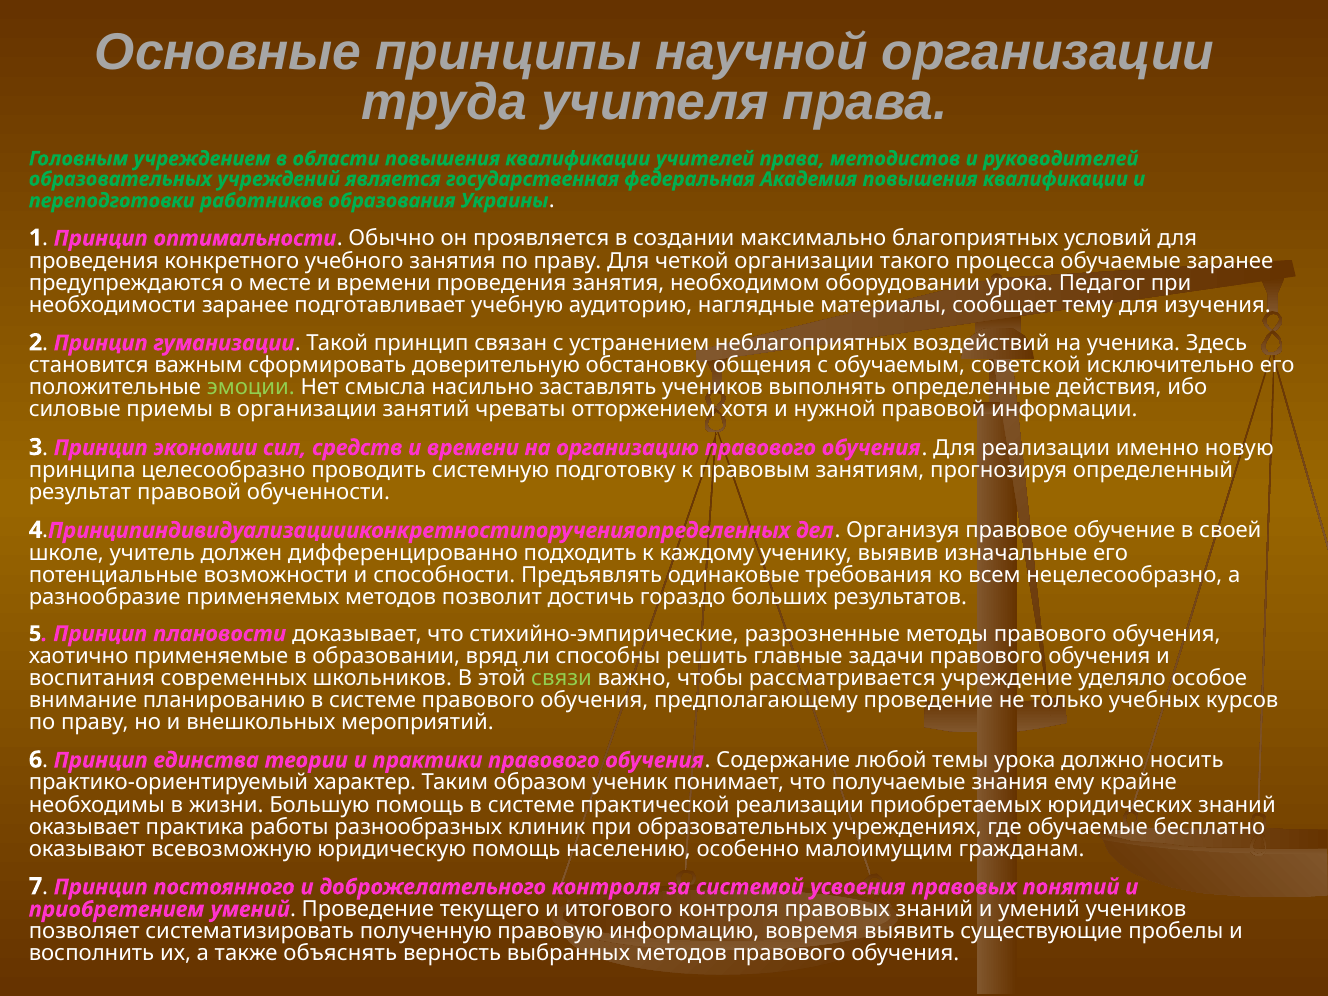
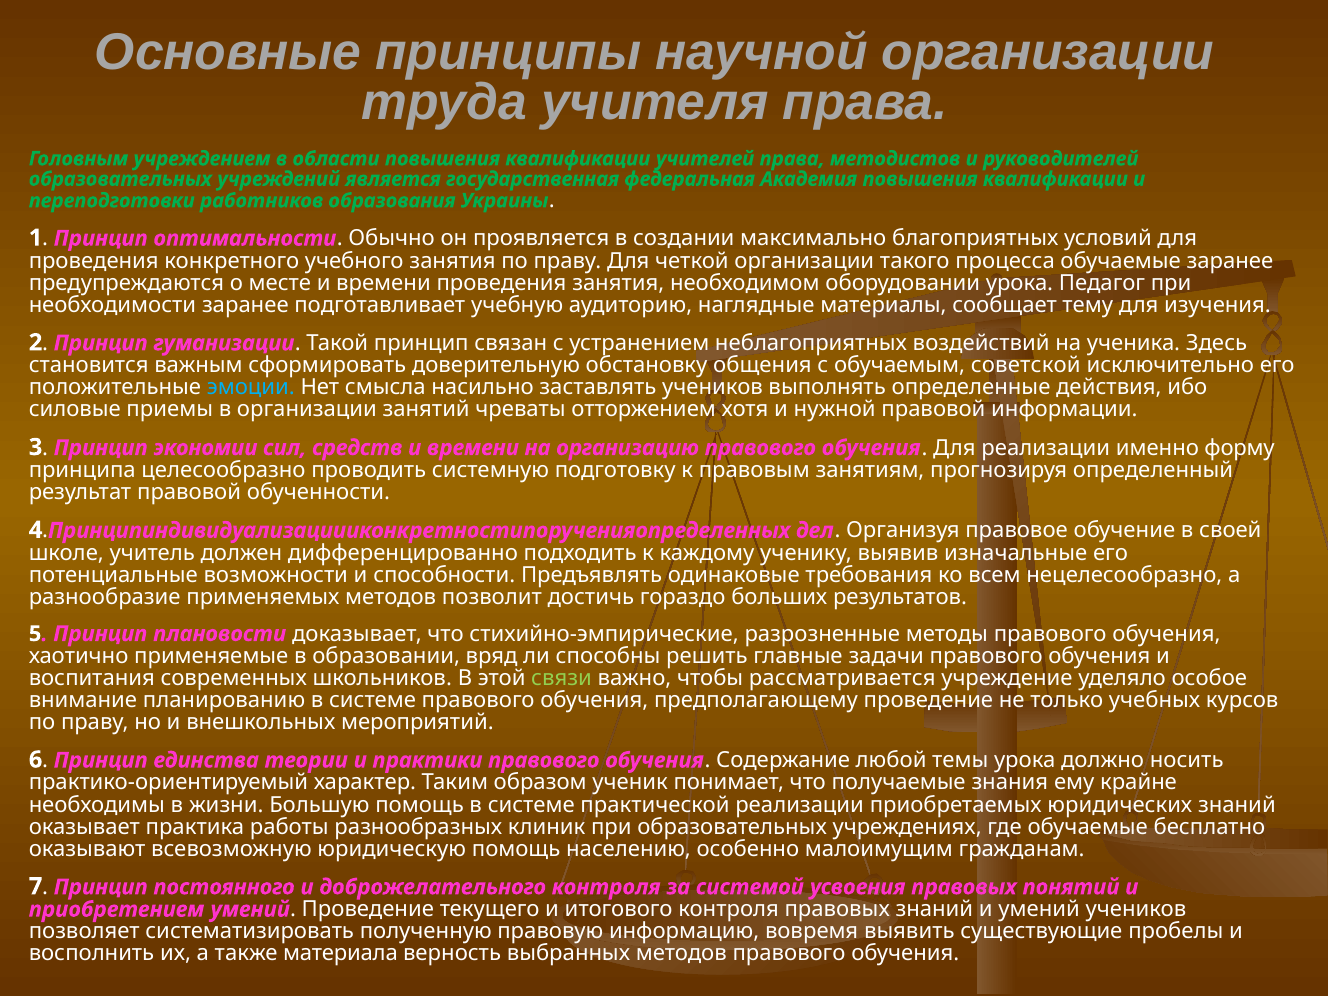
эмоции colour: light green -> light blue (251, 388)
новую: новую -> форму (1240, 448)
объяснять: объяснять -> материала (340, 954)
